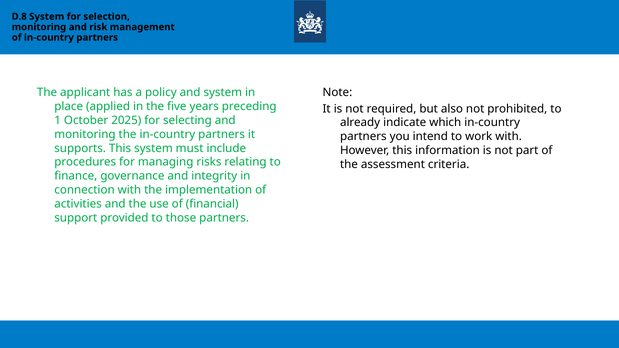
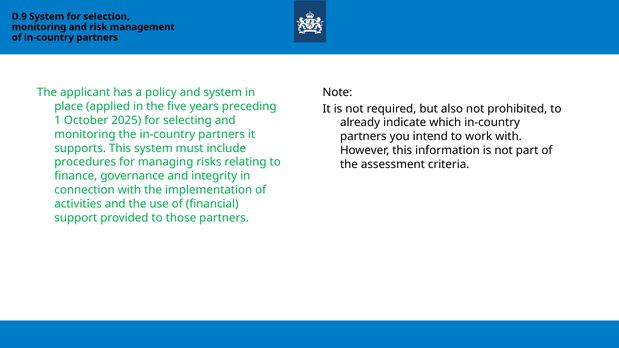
D.8: D.8 -> D.9 (19, 17)
